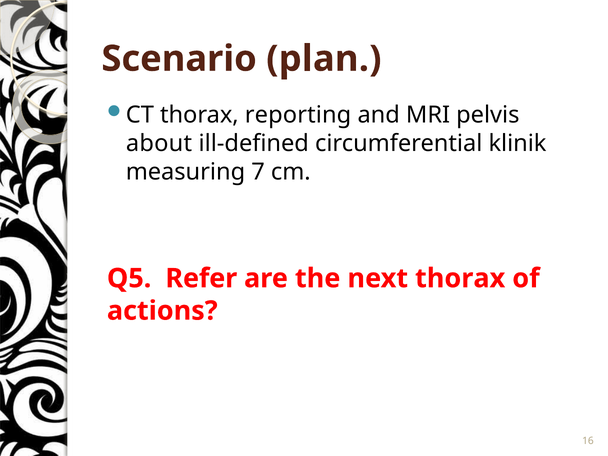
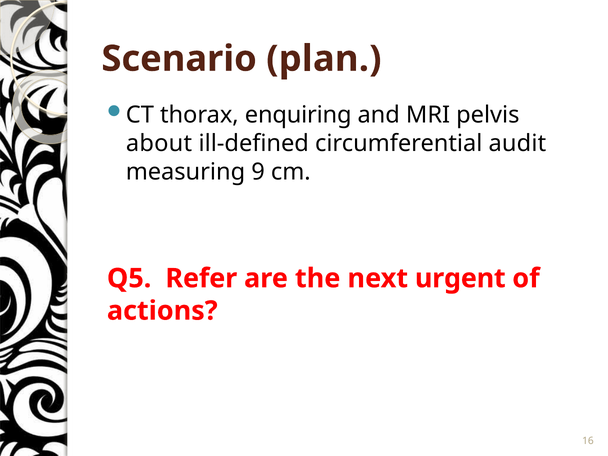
reporting: reporting -> enquiring (298, 115)
klinik: klinik -> audit (517, 143)
7: 7 -> 9 (258, 172)
next thorax: thorax -> urgent (460, 278)
